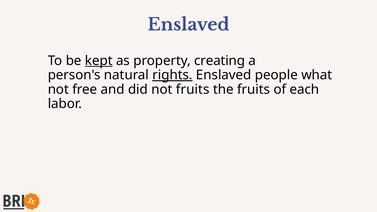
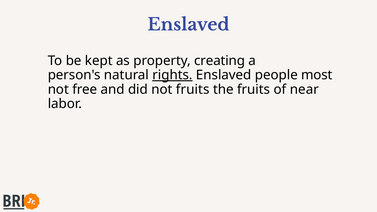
kept underline: present -> none (99, 61)
what: what -> most (317, 75)
each: each -> near (304, 89)
